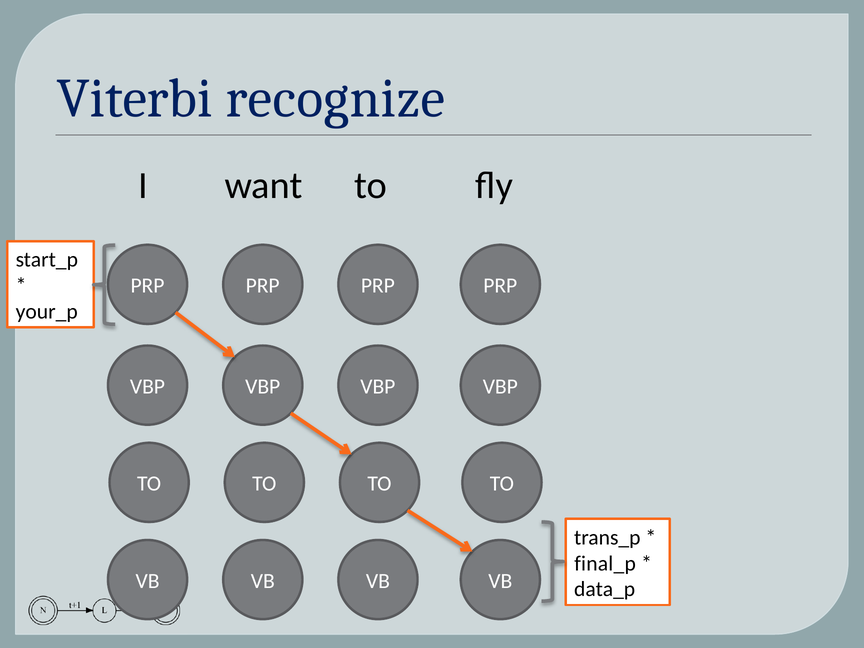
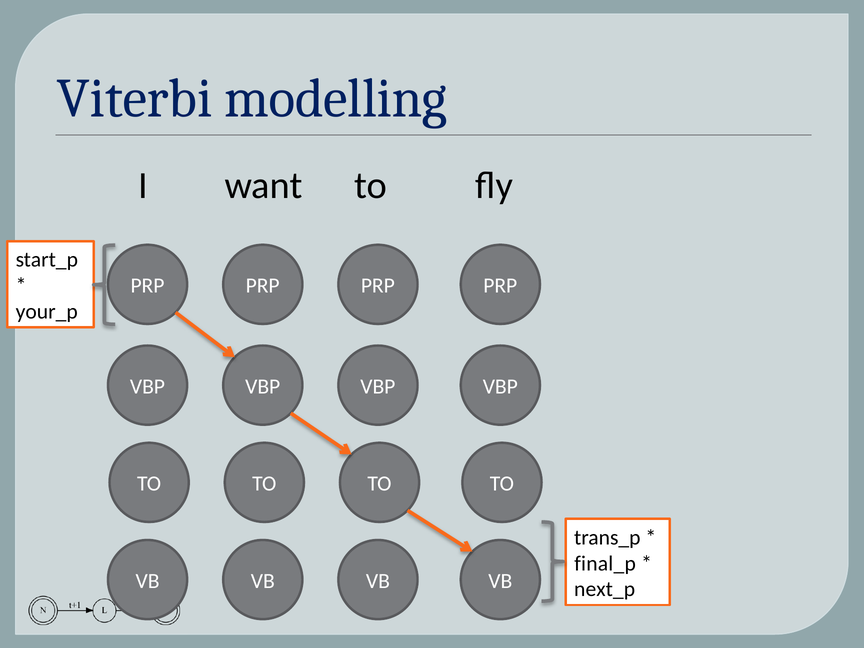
recognize: recognize -> modelling (336, 98)
data_p: data_p -> next_p (605, 589)
